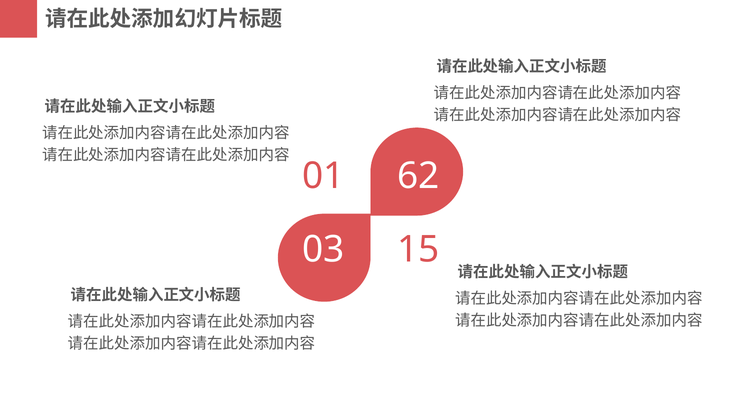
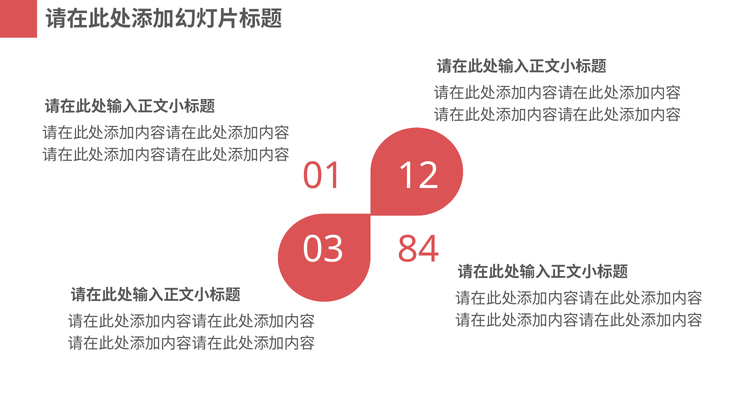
62: 62 -> 12 (418, 176)
15: 15 -> 84 (418, 249)
